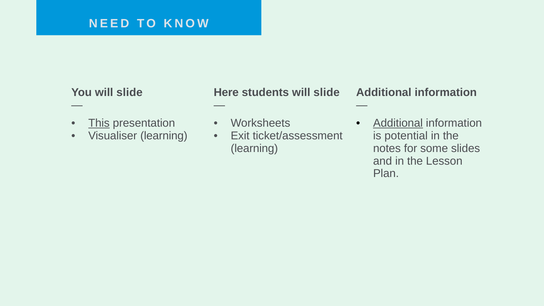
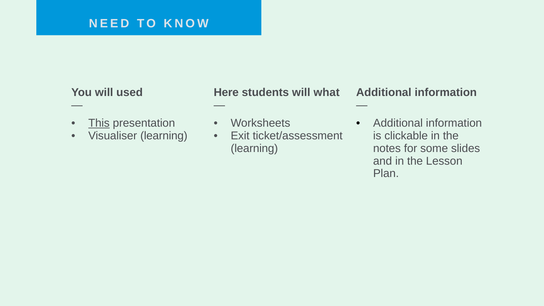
You will slide: slide -> used (130, 93)
students will slide: slide -> what (327, 93)
Additional underline: present -> none (398, 123)
potential: potential -> clickable (406, 136)
